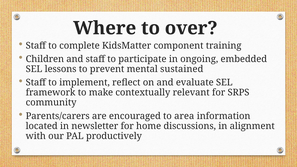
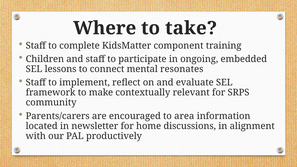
over: over -> take (191, 28)
prevent: prevent -> connect (107, 69)
sustained: sustained -> resonates (182, 69)
